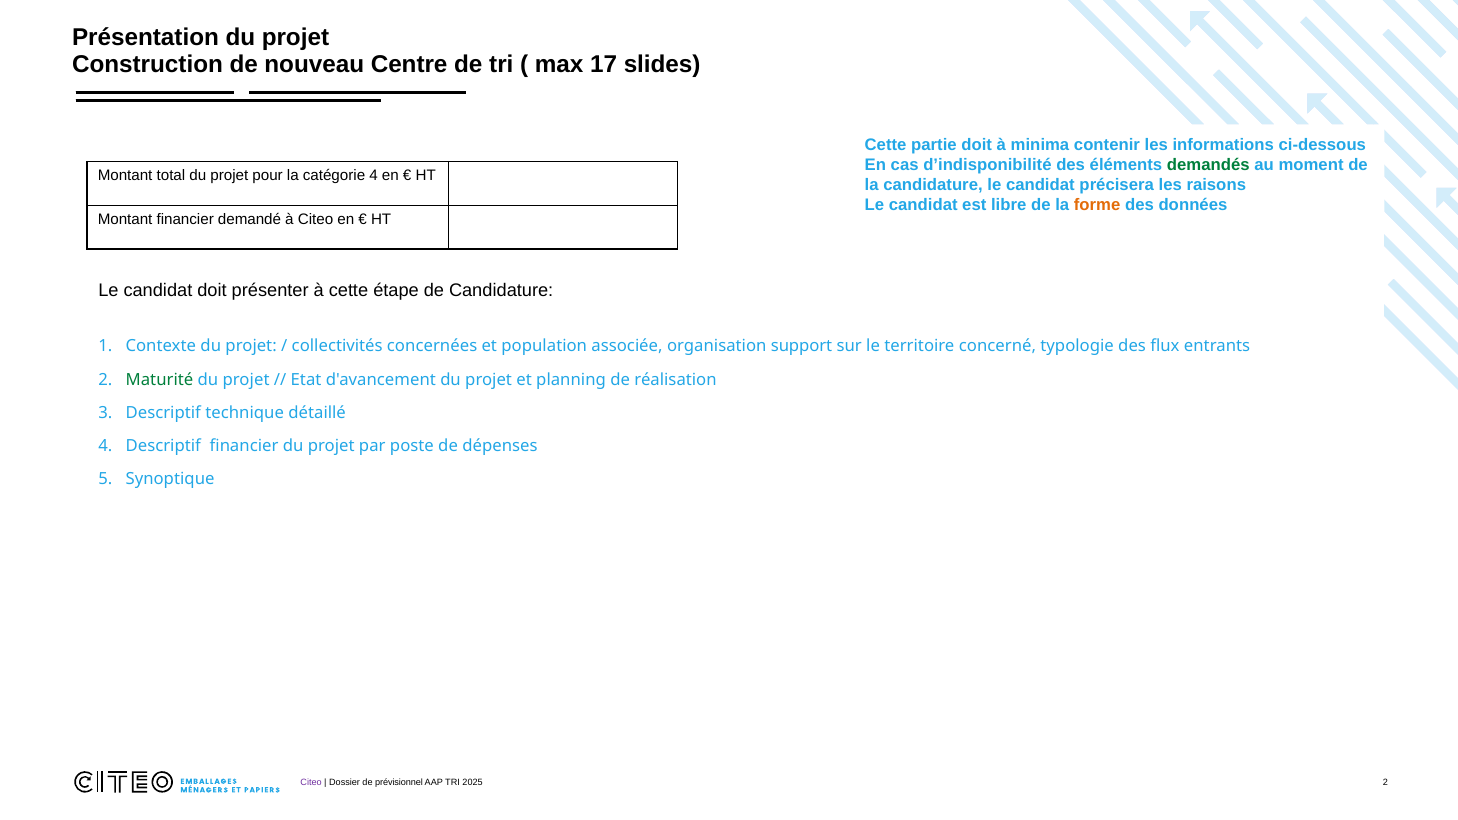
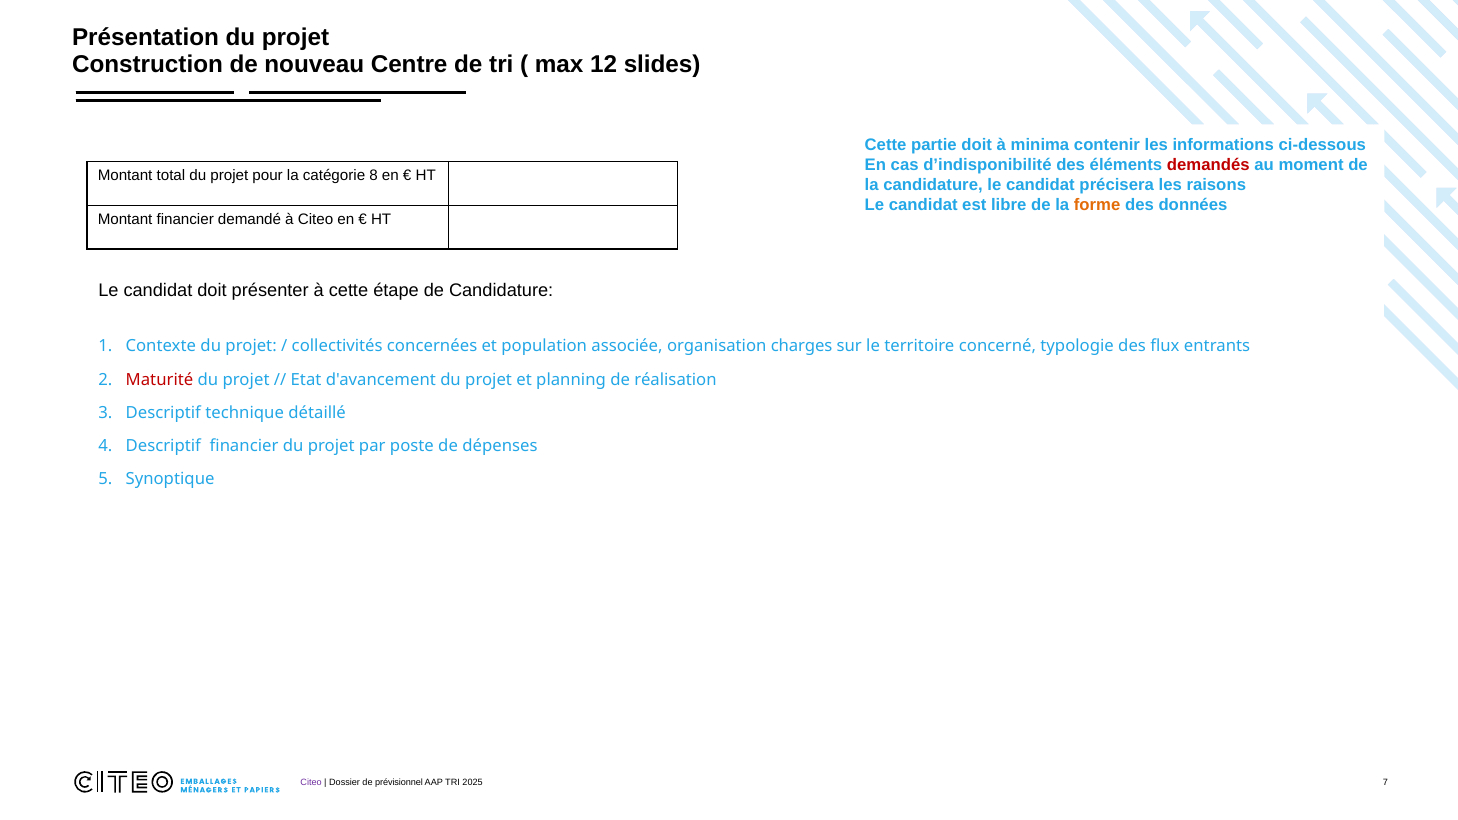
17: 17 -> 12 (604, 64)
demandés colour: green -> red (1208, 165)
catégorie 4: 4 -> 8 (374, 176)
support: support -> charges (802, 346)
Maturité colour: green -> red (160, 380)
2025 2: 2 -> 7 (1385, 782)
